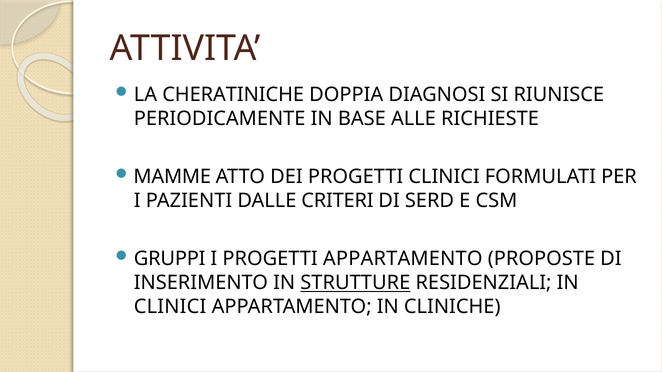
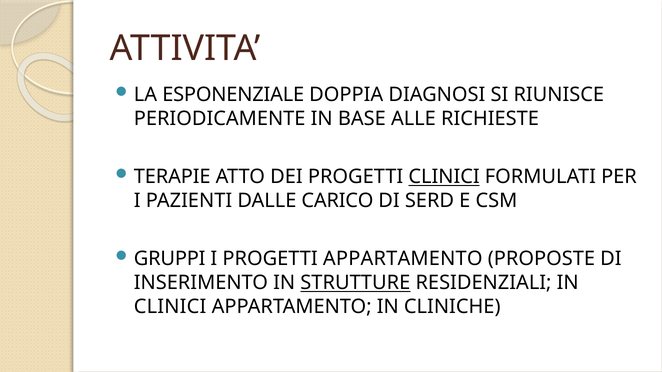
CHERATINICHE: CHERATINICHE -> ESPONENZIALE (233, 95)
MAMME: MAMME -> TERAPIE (172, 177)
CLINICI underline: none -> present (444, 177)
CRITERI: CRITERI -> CARICO (337, 201)
